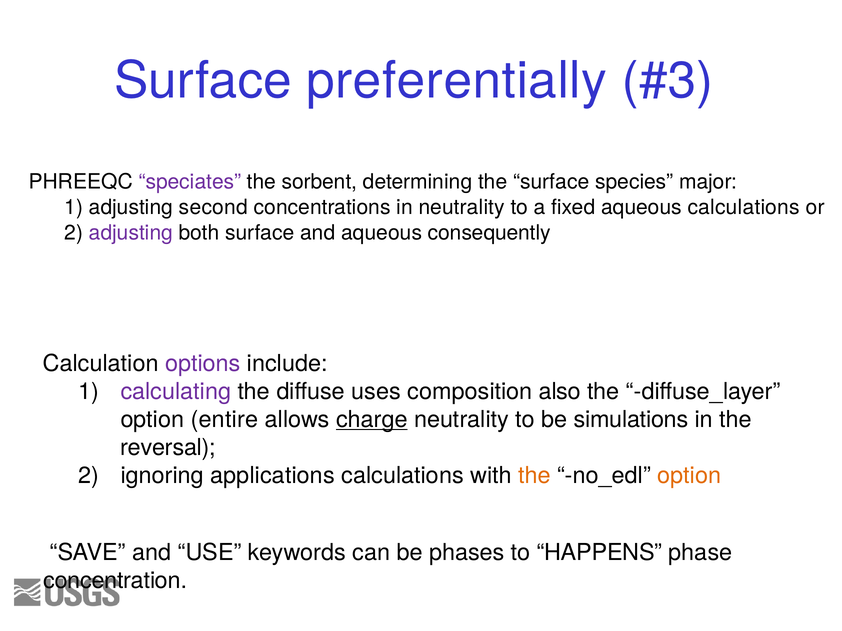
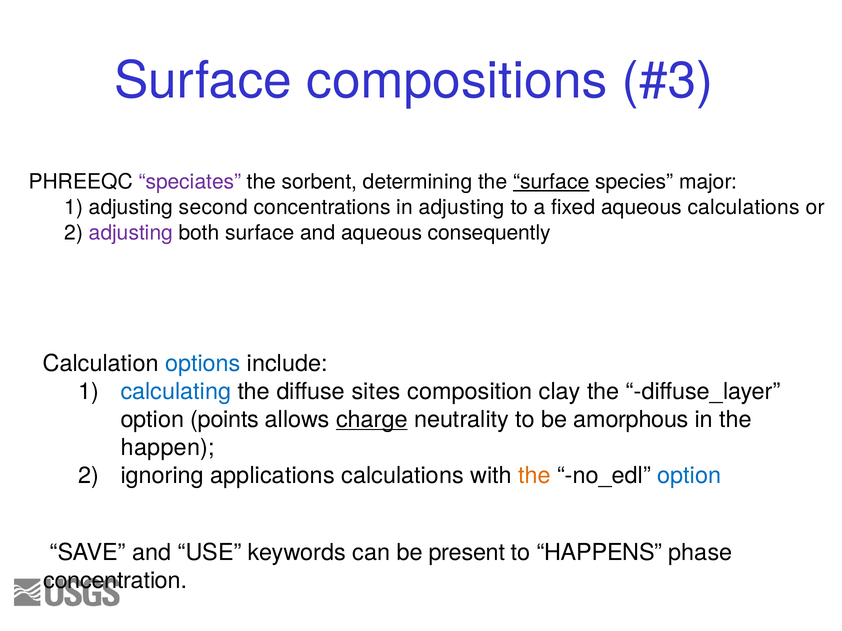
preferentially: preferentially -> compositions (457, 81)
surface underline: none -> present (551, 182)
in neutrality: neutrality -> adjusting (462, 208)
options colour: purple -> blue (203, 364)
calculating colour: purple -> blue (176, 392)
uses: uses -> sites (376, 392)
also: also -> clay (560, 392)
entire: entire -> points (225, 420)
simulations: simulations -> amorphous (631, 420)
reversal: reversal -> happen (168, 448)
option colour: orange -> blue (689, 476)
phases: phases -> present (467, 553)
